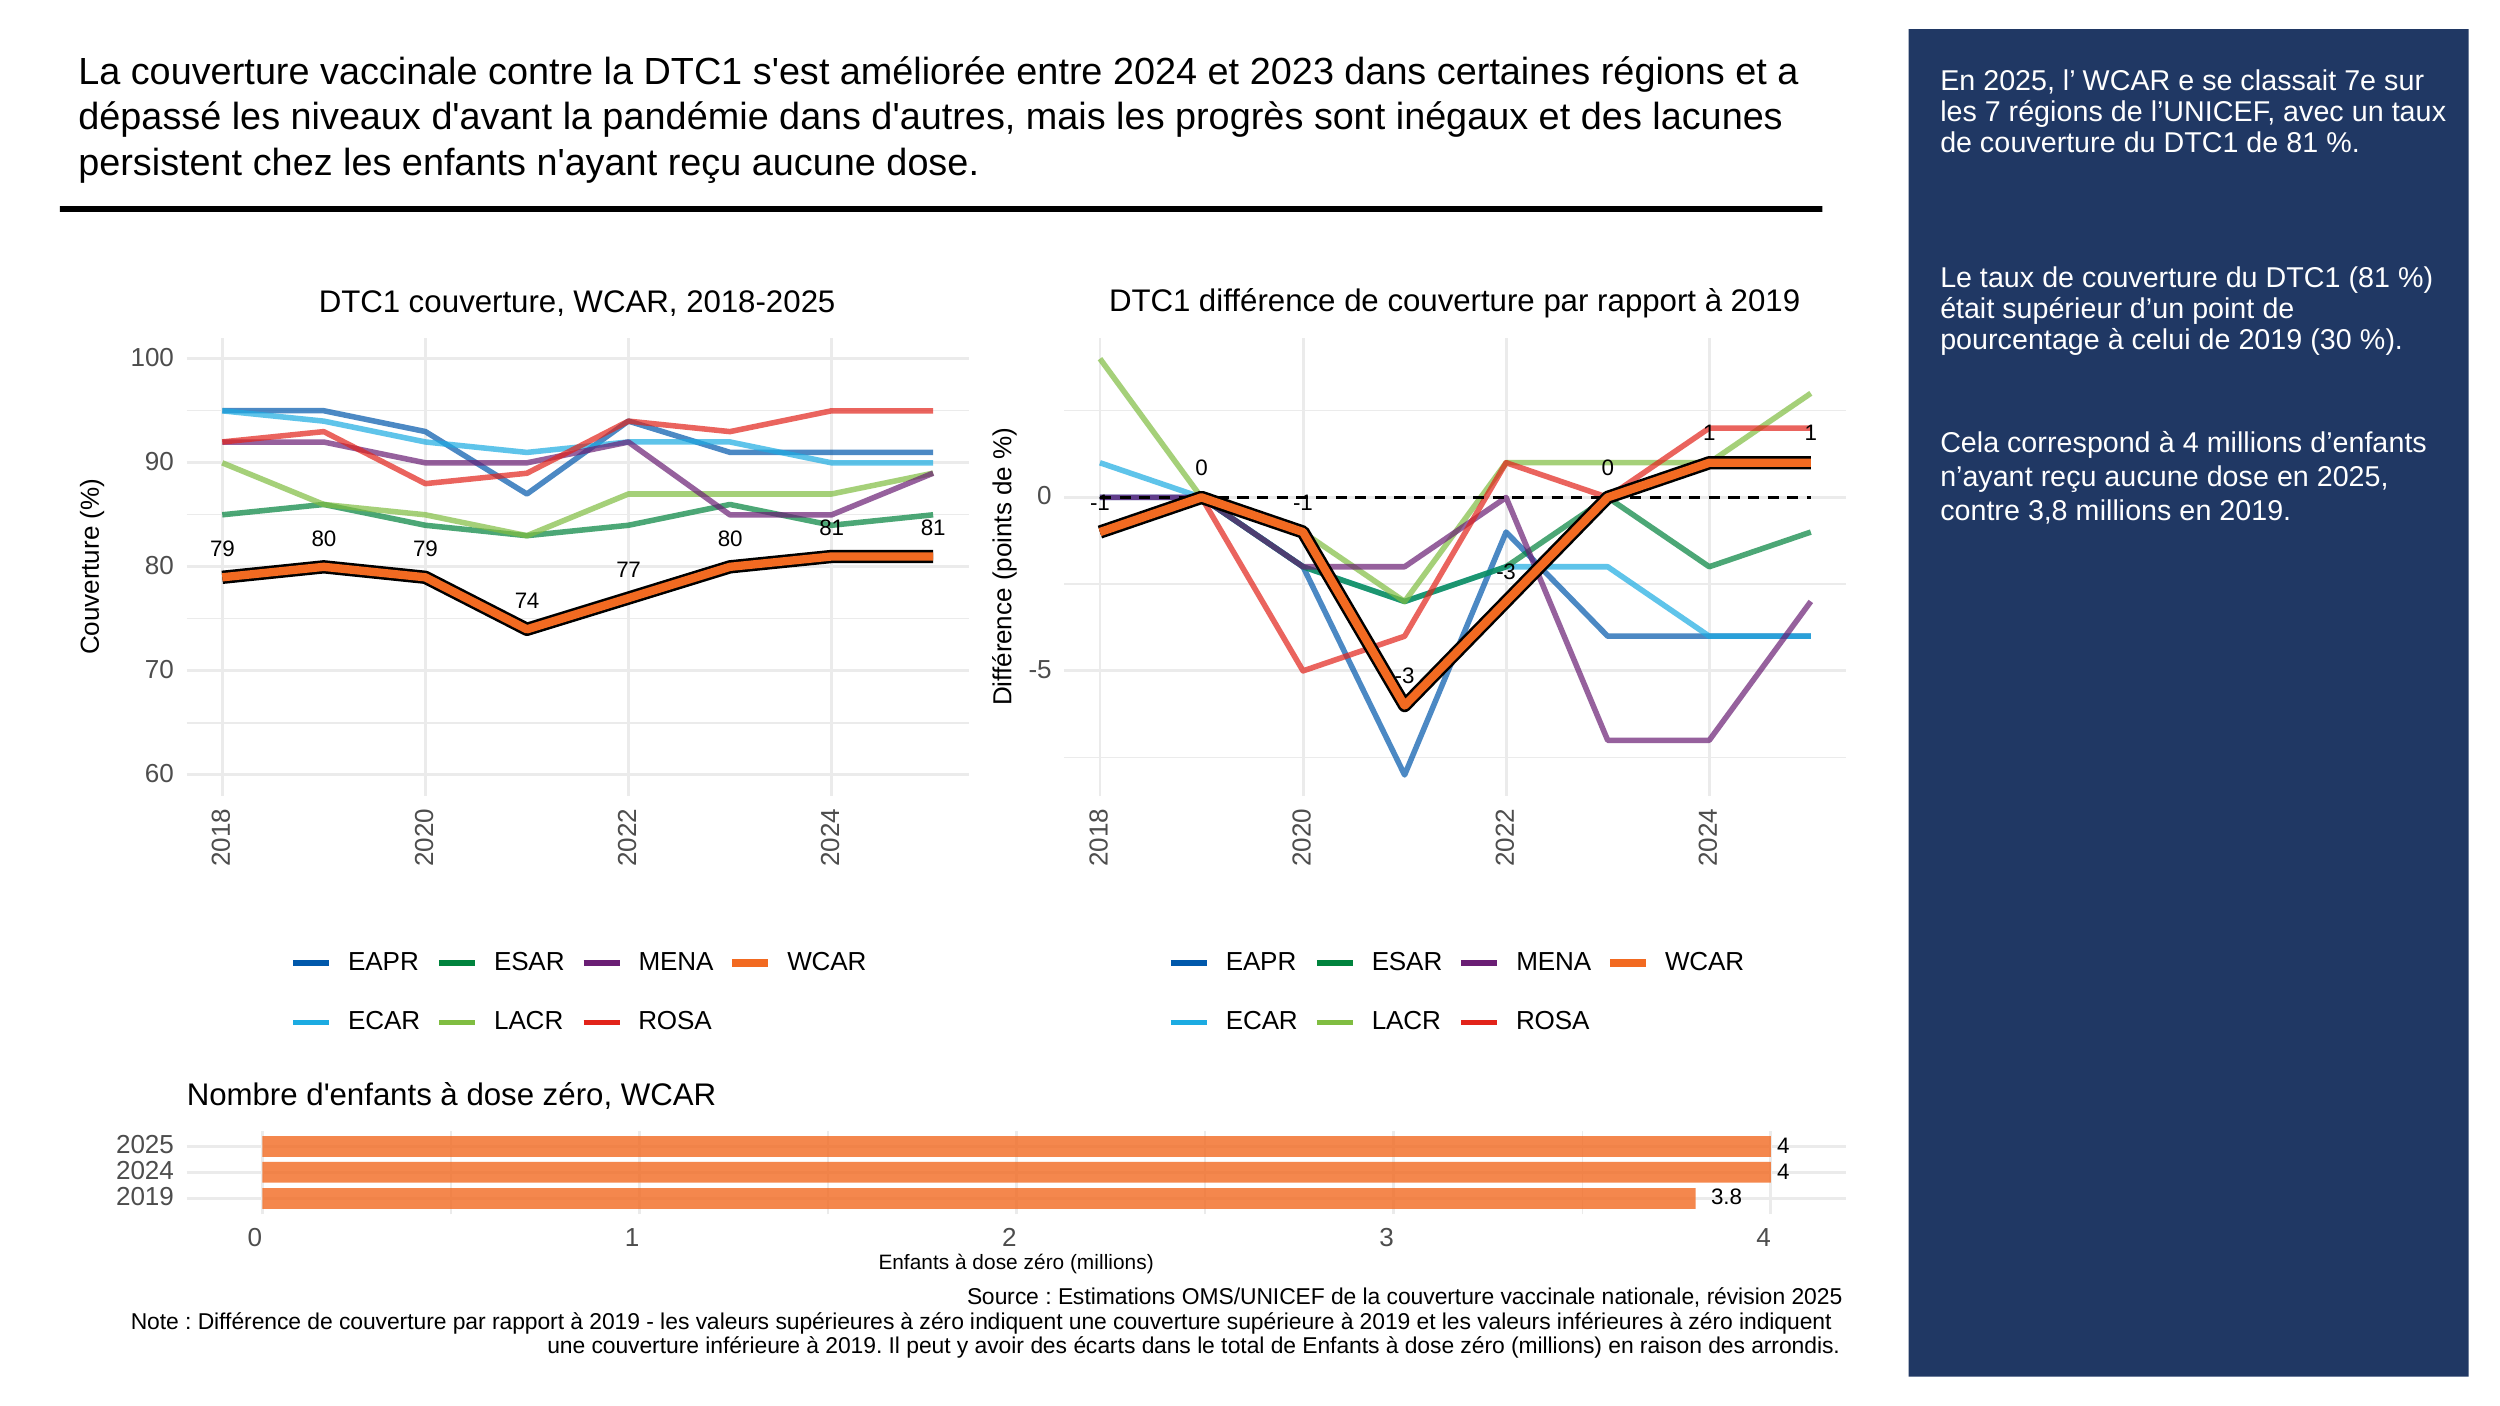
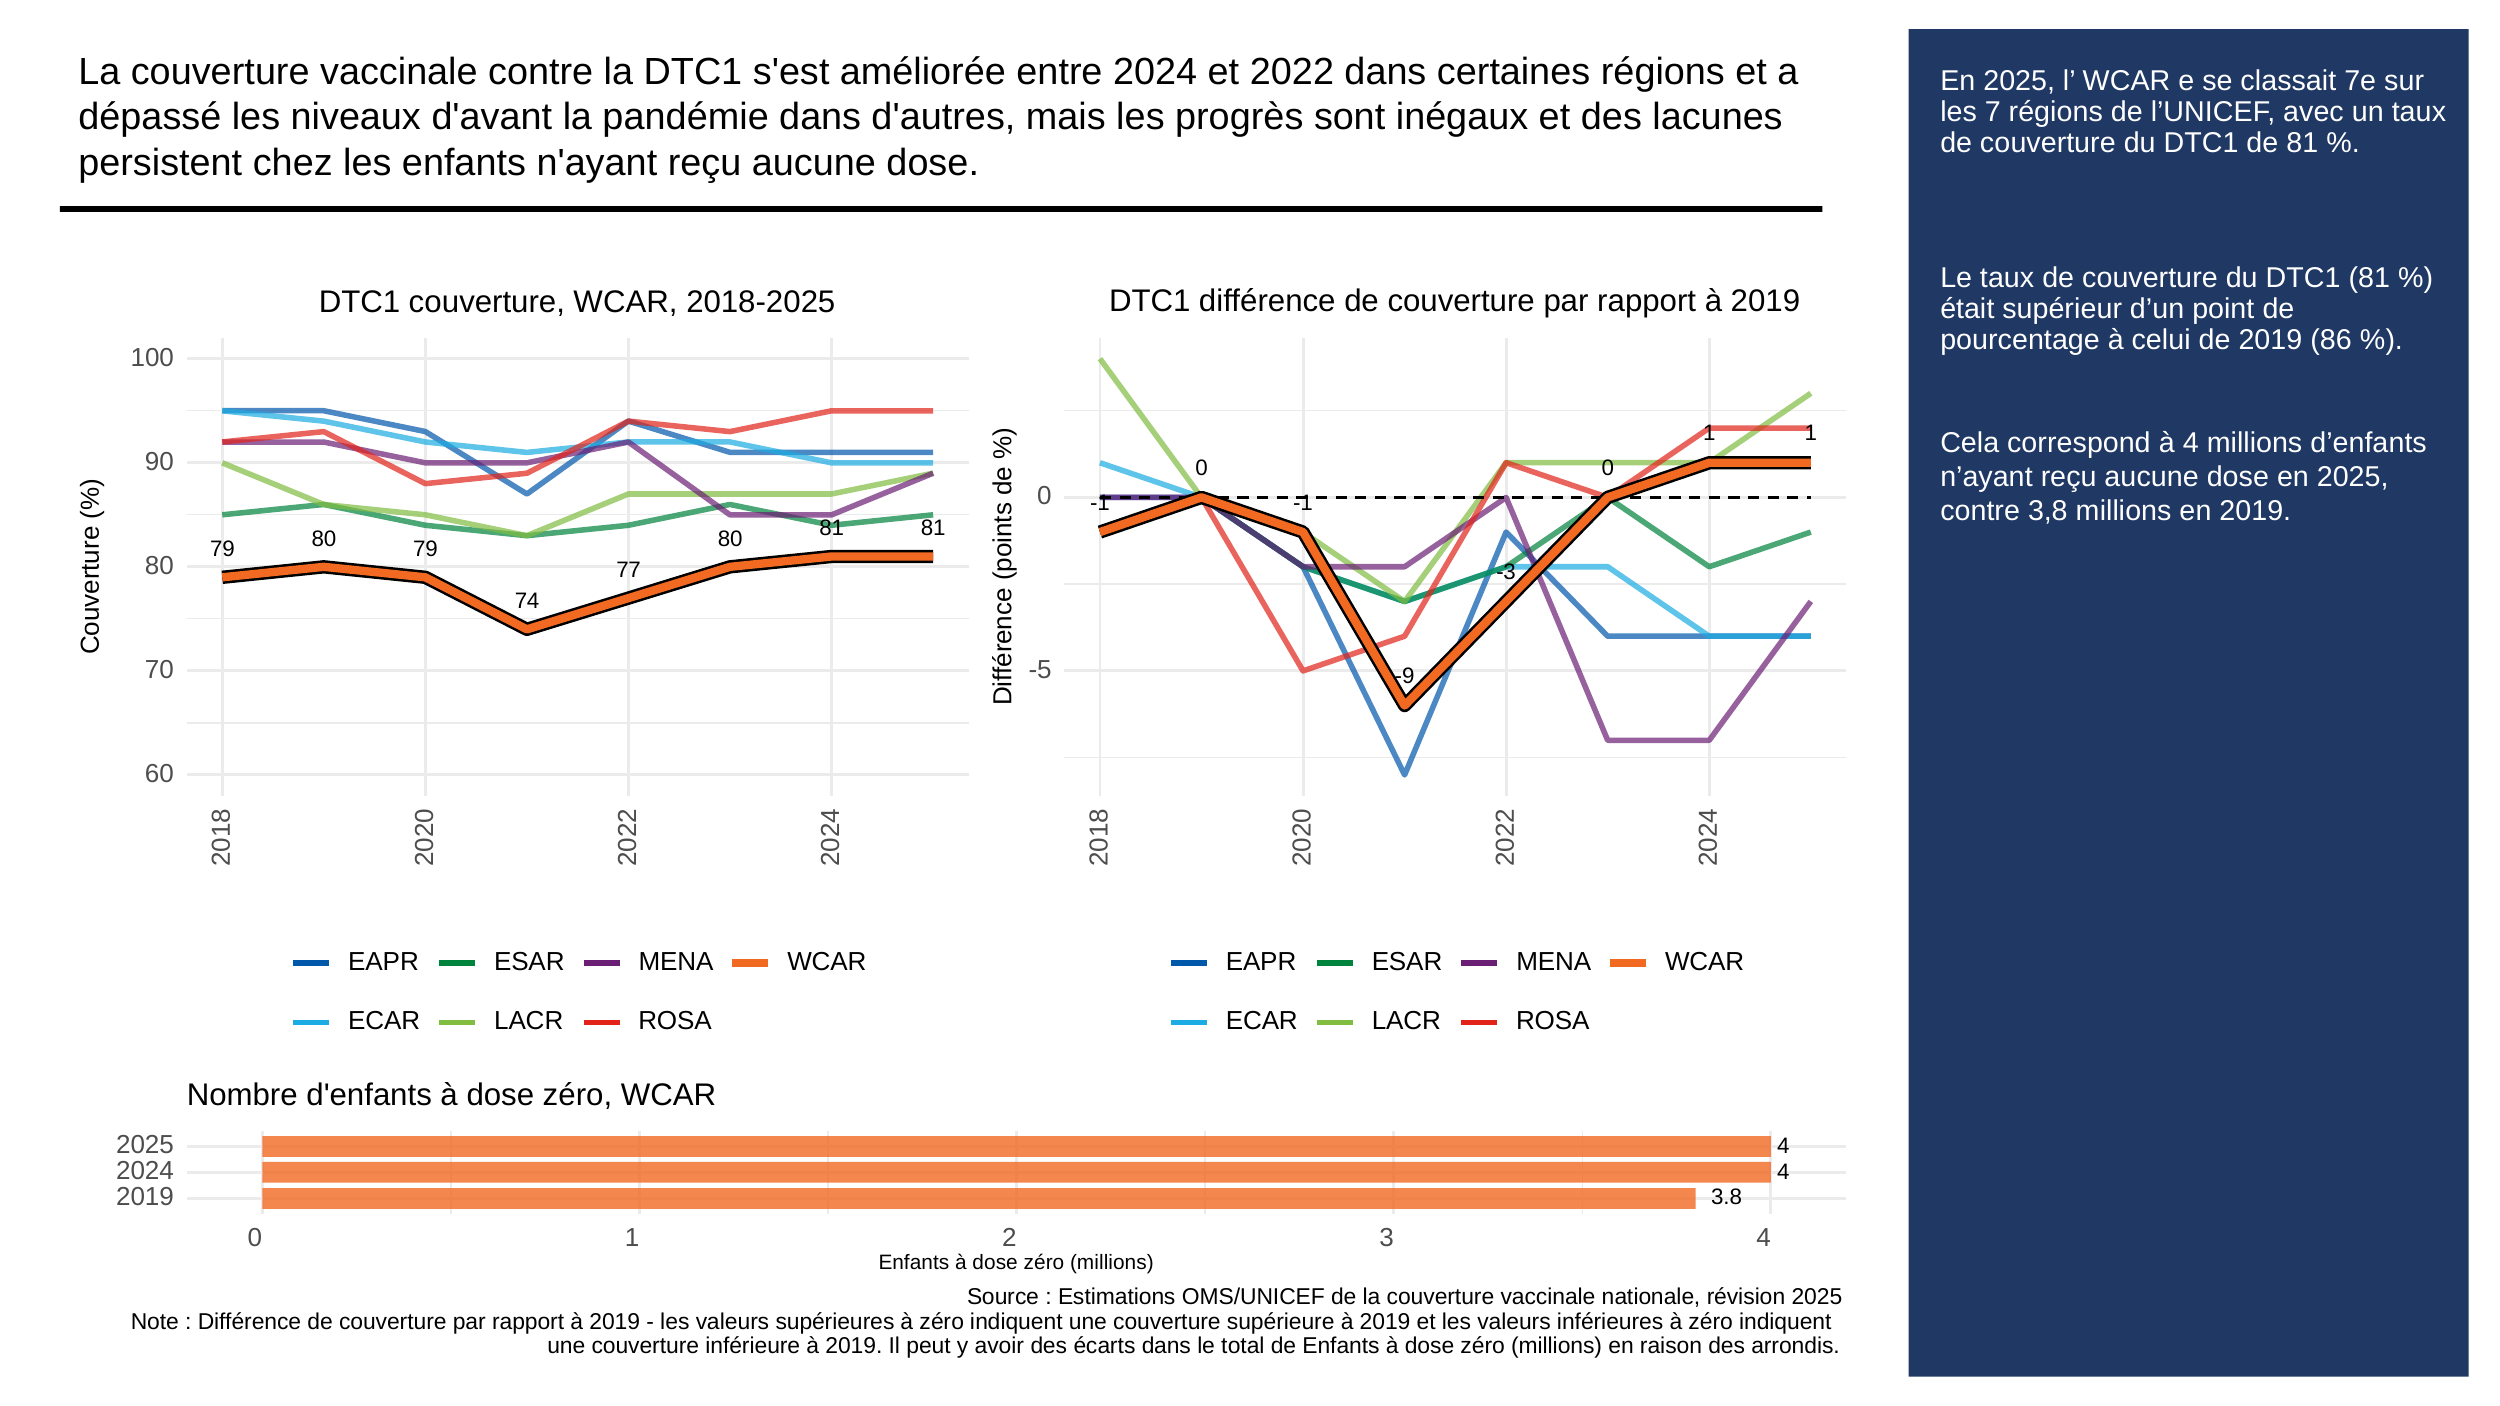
2023: 2023 -> 2022 (1292, 72)
30: 30 -> 86 (2331, 340)
-3: -3 -> -9 (1405, 676)
